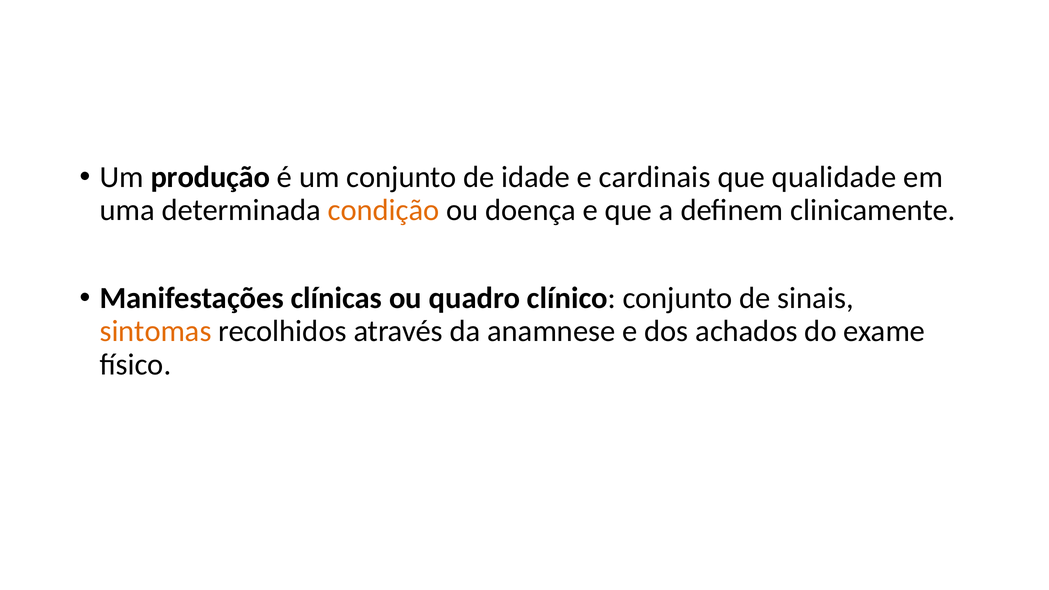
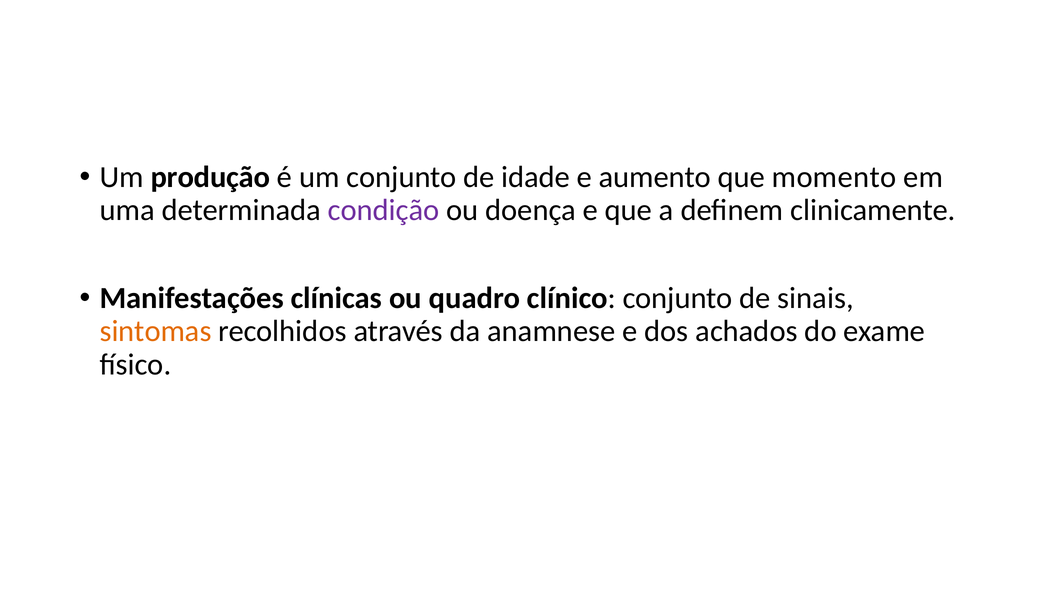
cardinais: cardinais -> aumento (655, 177)
qualidade: qualidade -> momento (834, 177)
condição colour: orange -> purple (384, 210)
